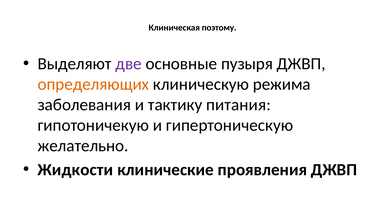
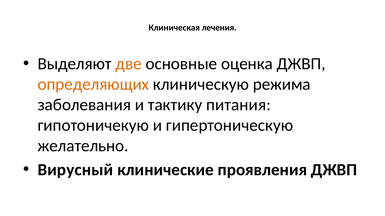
поэтому: поэтому -> лечения (219, 28)
две colour: purple -> orange (129, 64)
пузыря: пузыря -> оценка (247, 64)
Жидкости: Жидкости -> Вирусный (75, 170)
